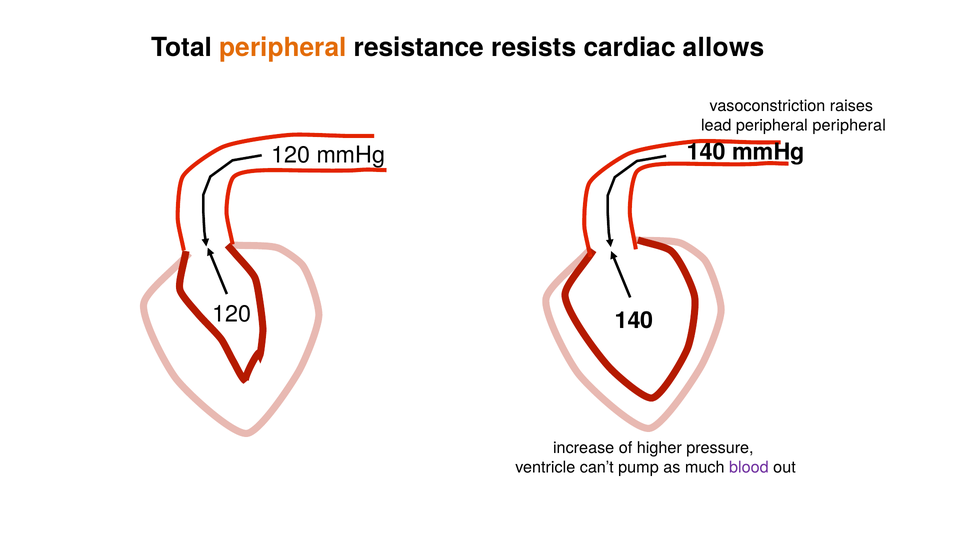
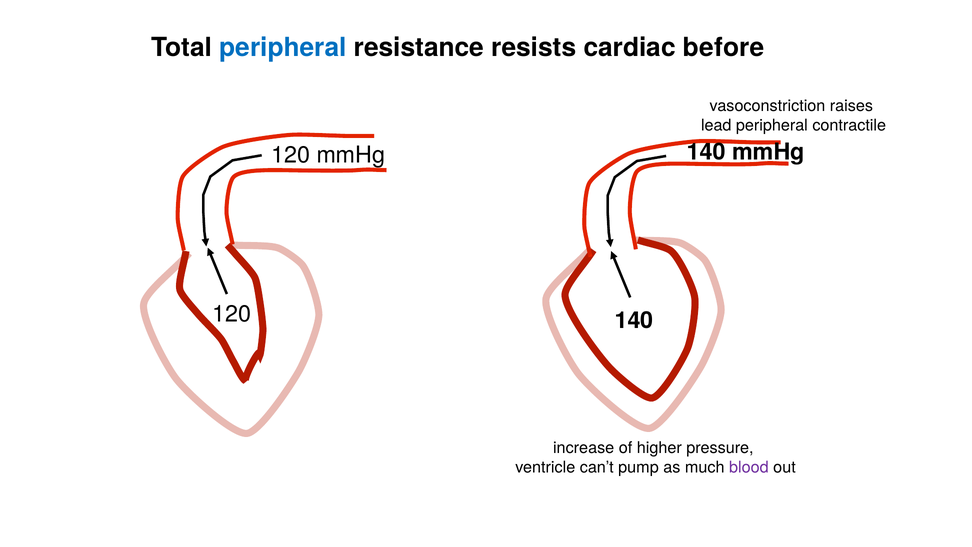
peripheral colour: orange -> blue (283, 47)
allows: allows -> before (724, 47)
peripheral peripheral: peripheral -> contractile (849, 125)
